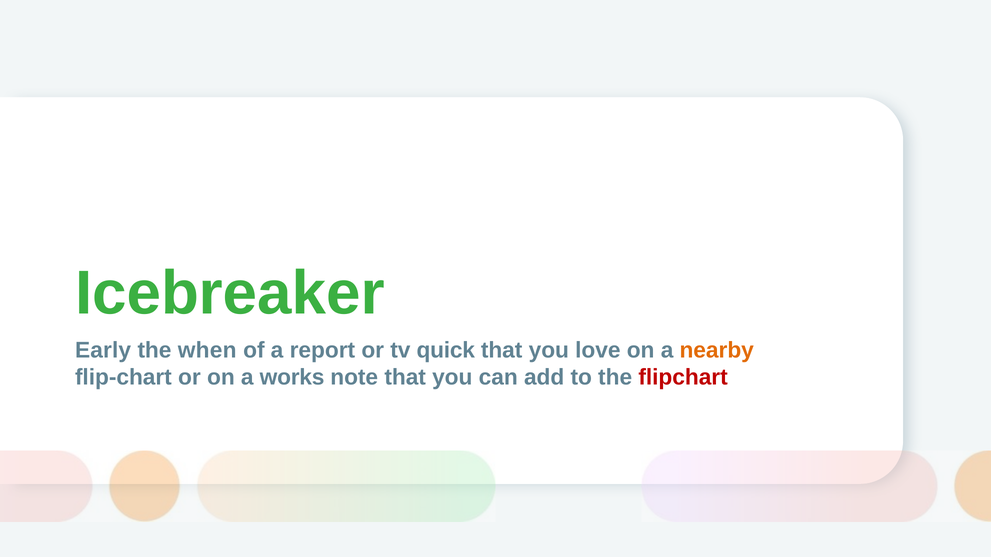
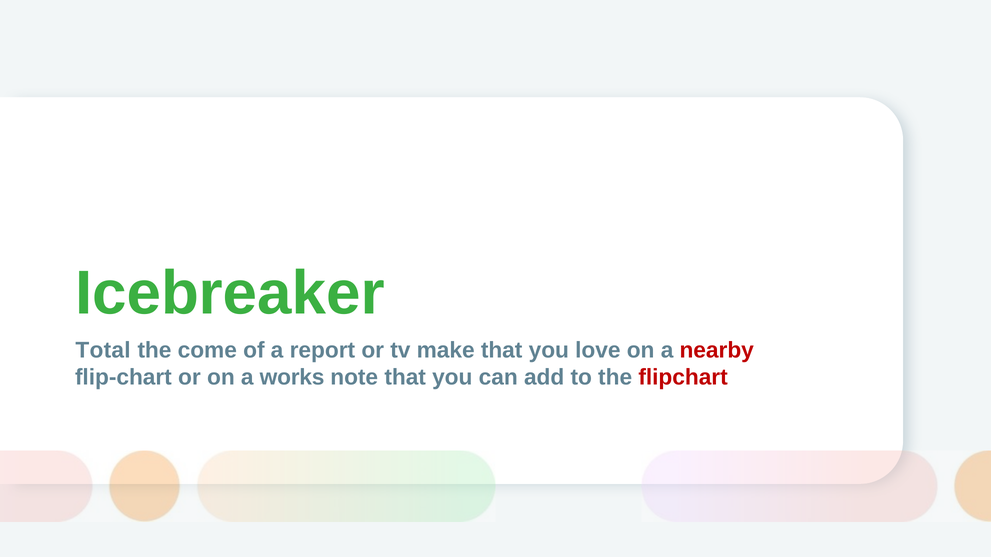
Early: Early -> Total (103, 350)
when: when -> come (207, 350)
quick: quick -> make (446, 350)
nearby colour: orange -> red (717, 350)
